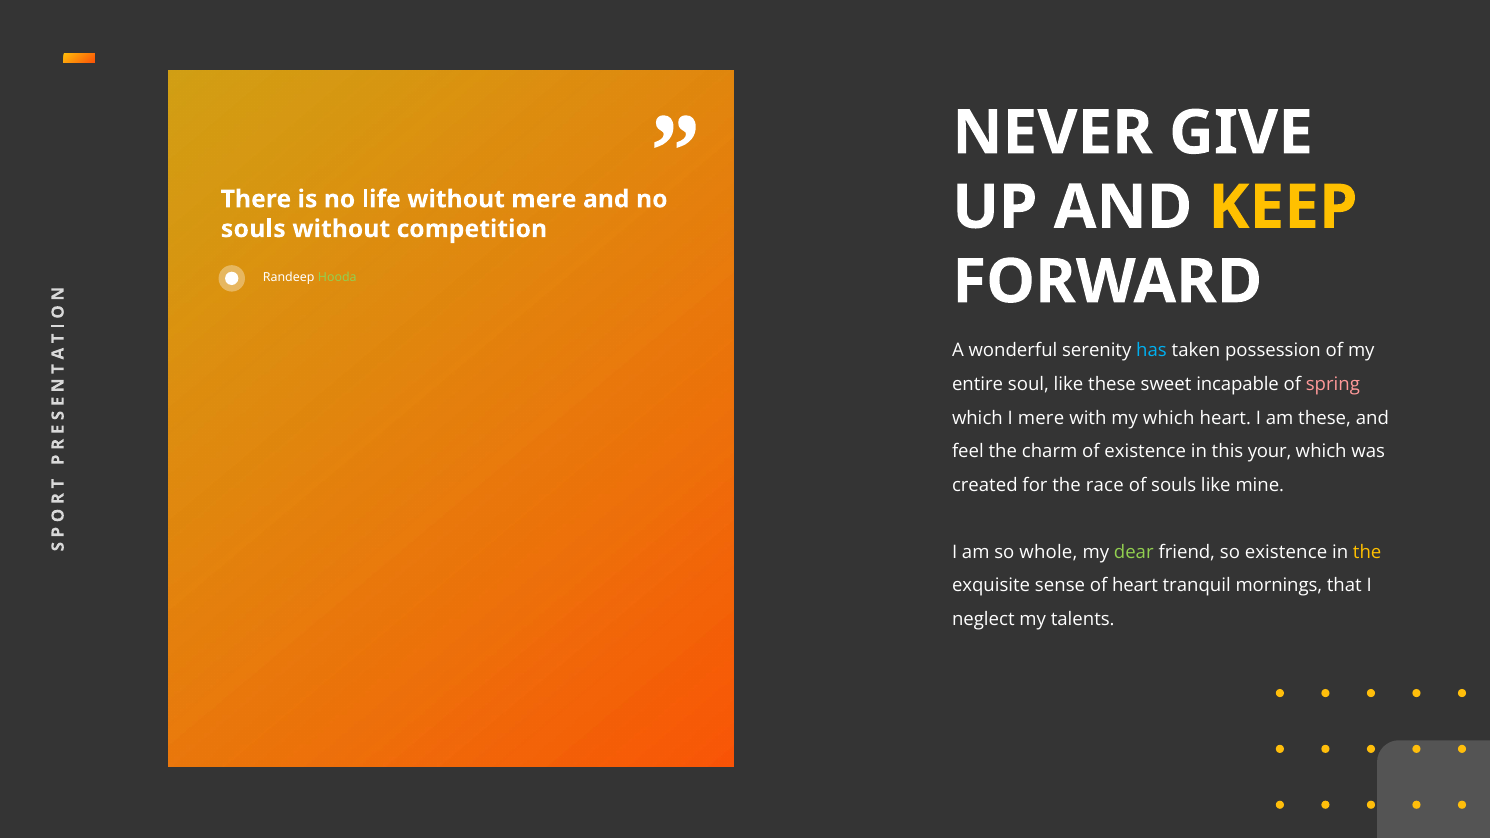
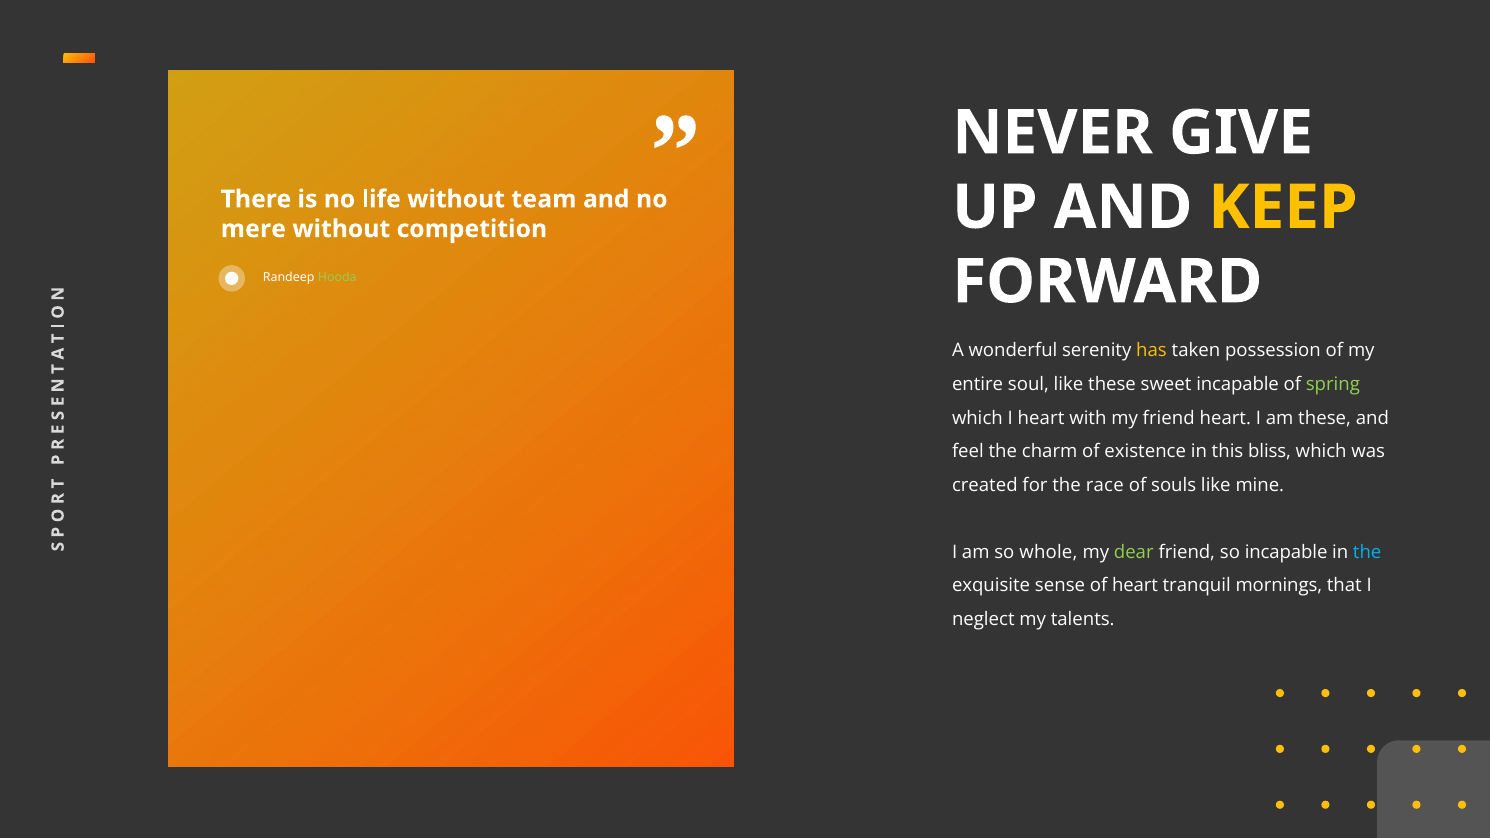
without mere: mere -> team (544, 199)
souls: souls -> mere (253, 229)
has colour: light blue -> yellow (1152, 351)
spring colour: pink -> light green (1333, 384)
I mere: mere -> heart (1041, 418)
my which: which -> friend (1169, 418)
your: your -> bliss (1270, 451)
so existence: existence -> incapable (1286, 552)
the colour: yellow -> light blue (1367, 552)
